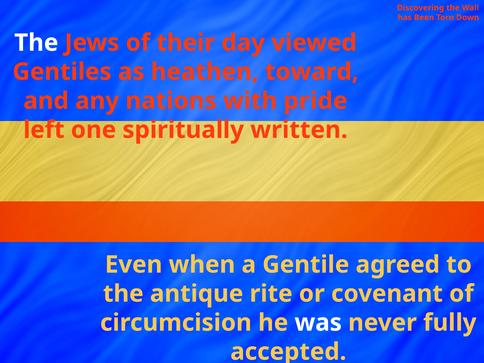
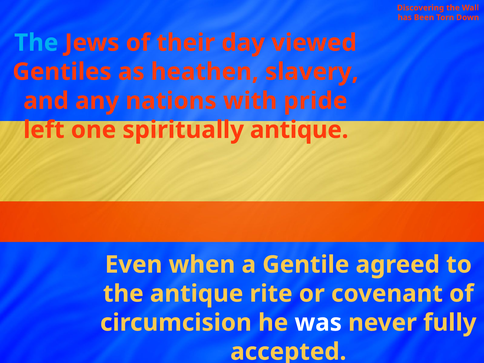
The colour: white -> light blue (36, 43)
toward: toward -> slavery (312, 72)
spiritually written: written -> antique (299, 130)
